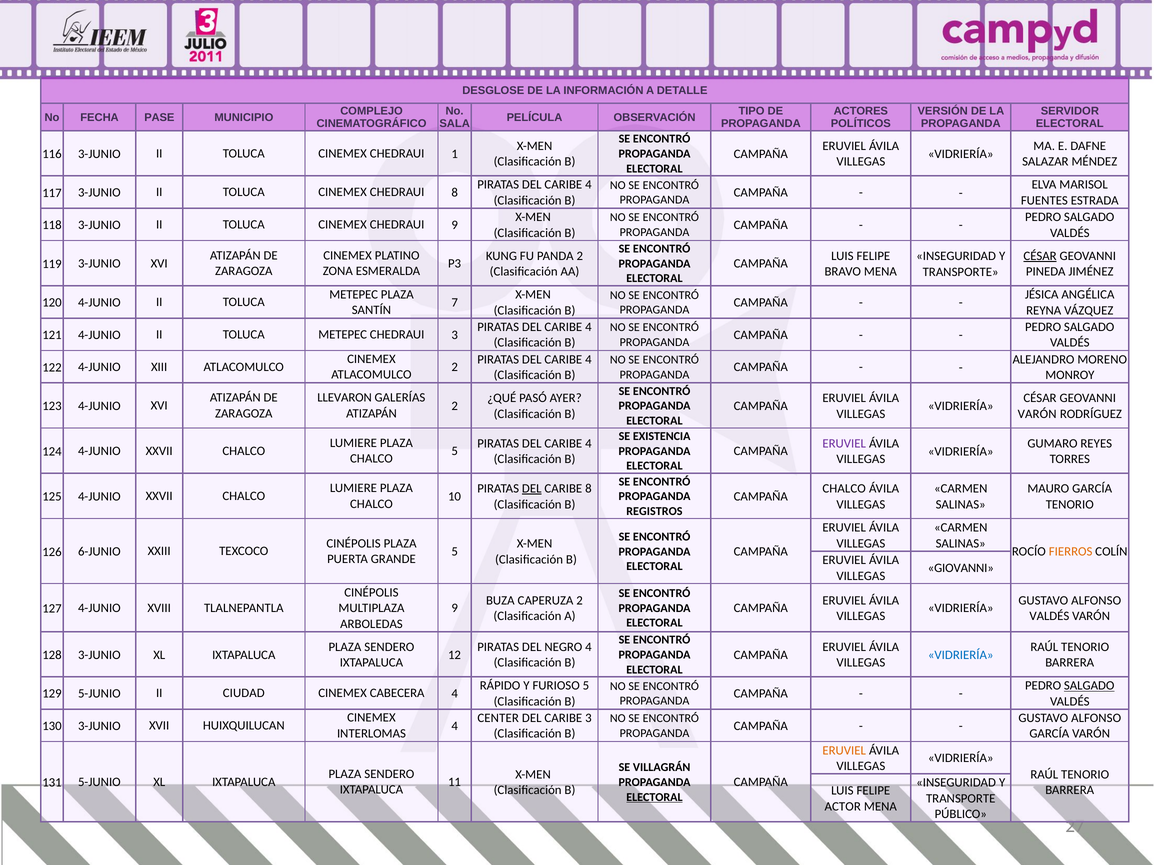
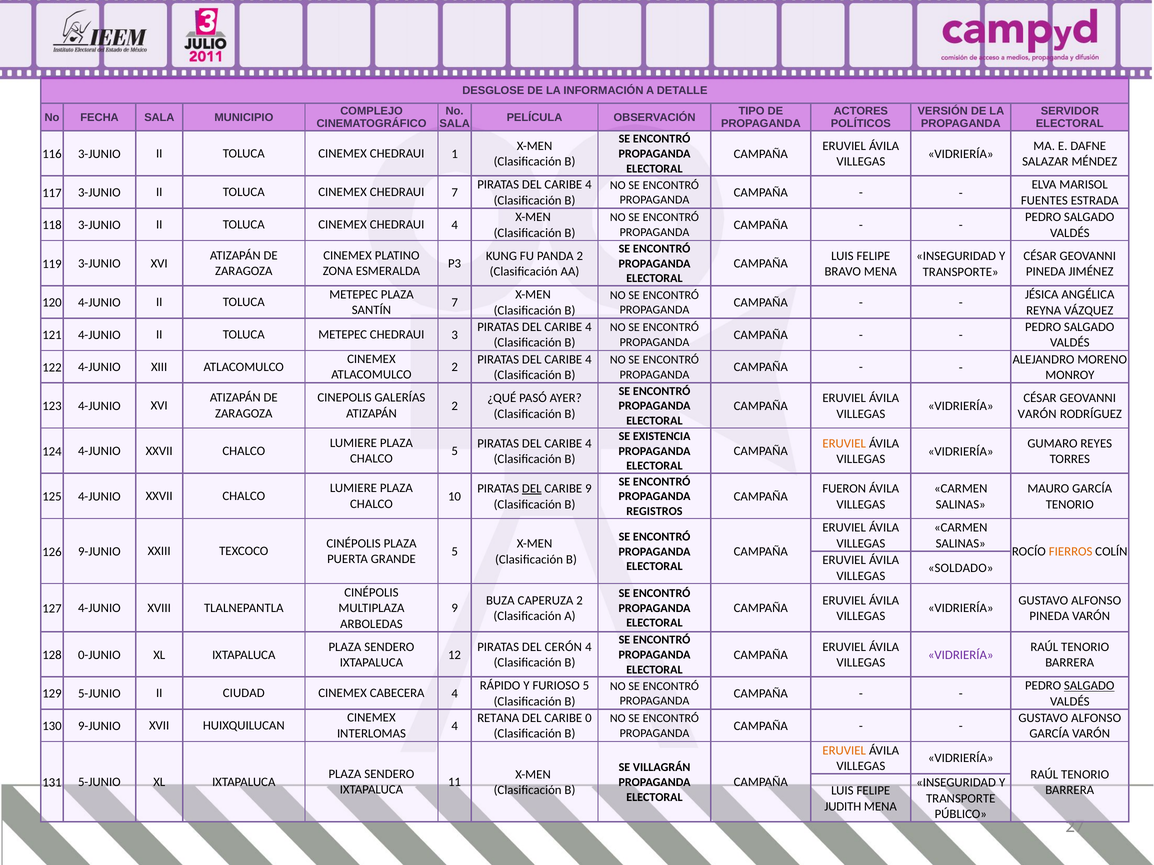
FECHA PASE: PASE -> SALA (159, 118)
CHEDRAUI 8: 8 -> 7 (455, 193)
CHEDRAUI 9: 9 -> 4 (455, 225)
CÉSAR underline: present -> none (1040, 256)
LLEVARON: LLEVARON -> CINEPOLIS (345, 398)
ERUVIEL colour: purple -> orange (844, 444)
CARIBE 8: 8 -> 9 (588, 489)
CHALCO: CHALCO -> FUERON (844, 489)
126 6-JUNIO: 6-JUNIO -> 9-JUNIO (99, 552)
GIOVANNI: GIOVANNI -> SOLDADO (961, 568)
VALDÉS: VALDÉS -> PINEDA (1049, 616)
NEGRO: NEGRO -> CERÓN (563, 647)
VIDRIERÍA colour: blue -> purple (961, 655)
128 3-JUNIO: 3-JUNIO -> 0-JUNIO (99, 655)
CENTER: CENTER -> RETANA (498, 718)
CARIBE 3: 3 -> 0 (588, 718)
130 3-JUNIO: 3-JUNIO -> 9-JUNIO (99, 726)
ELECTORAL underline: present -> none (654, 798)
ACTOR: ACTOR -> JUDITH (843, 807)
